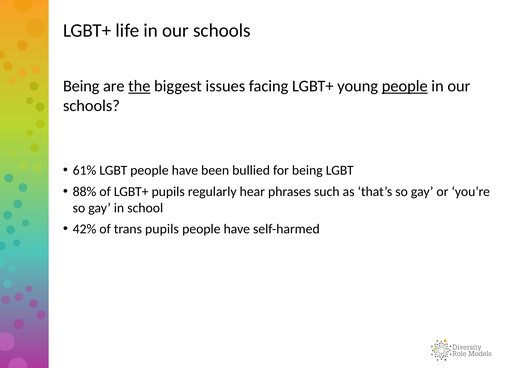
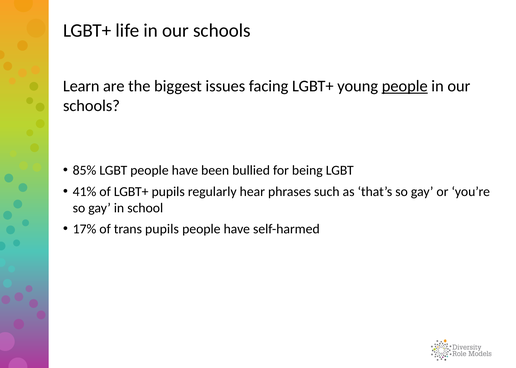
Being: Being -> Learn (81, 86)
the underline: present -> none (139, 86)
61%: 61% -> 85% (84, 171)
88%: 88% -> 41% (84, 192)
42%: 42% -> 17% (84, 229)
